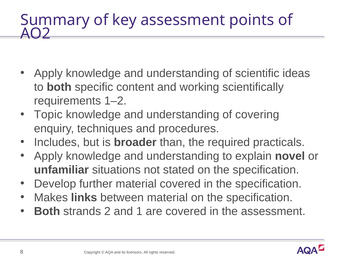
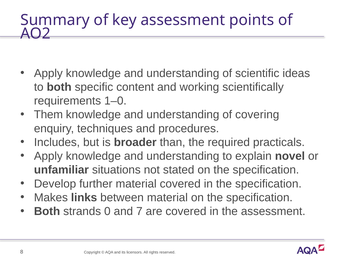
1–2: 1–2 -> 1–0 (115, 101)
Topic: Topic -> Them (48, 115)
2: 2 -> 0 (107, 211)
1: 1 -> 7 (139, 211)
